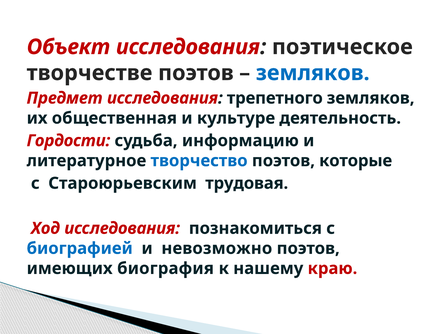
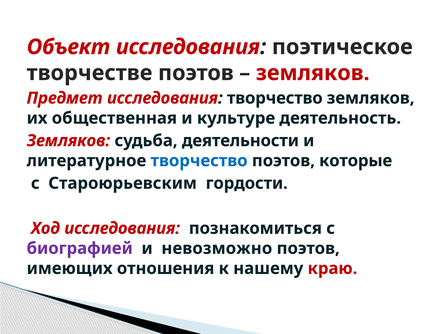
земляков colour: blue -> red (313, 73)
исследования трепетного: трепетного -> творчество (275, 98)
Гордости: Гордости -> Земляков (68, 141)
информацию: информацию -> деятельности (240, 141)
трудовая: трудовая -> гордости (247, 183)
биографией colour: blue -> purple (80, 248)
биография: биография -> отношения (166, 268)
